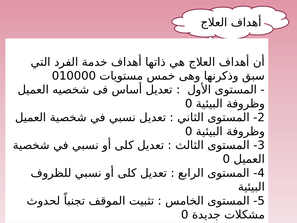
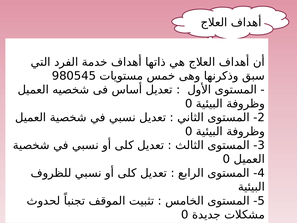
010000: 010000 -> 980545 (74, 76)
